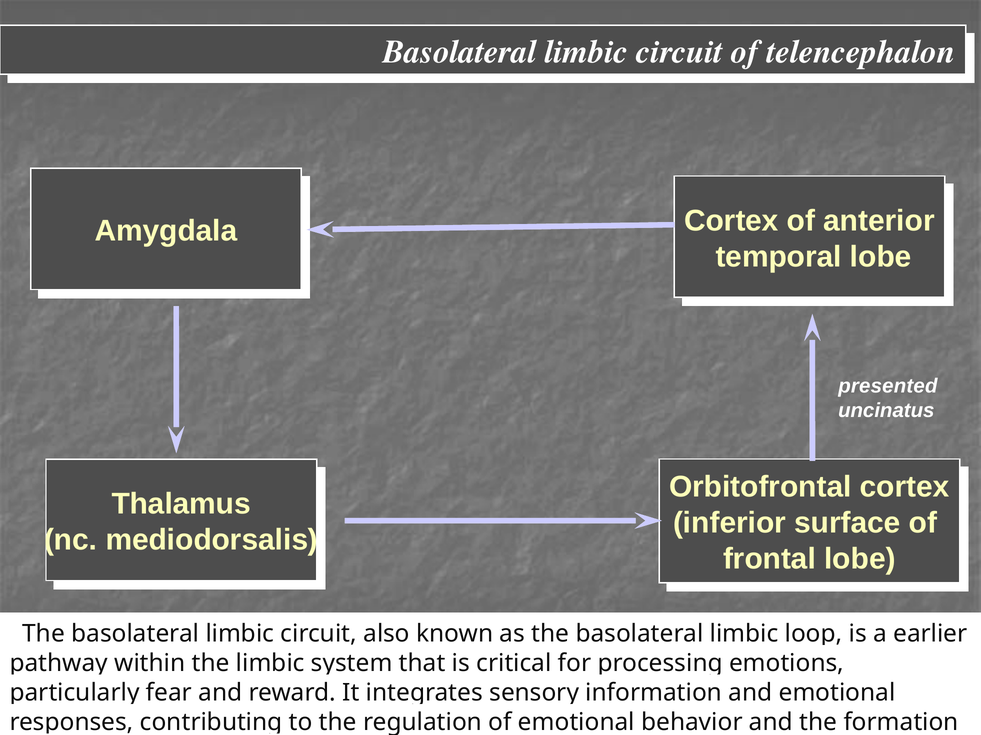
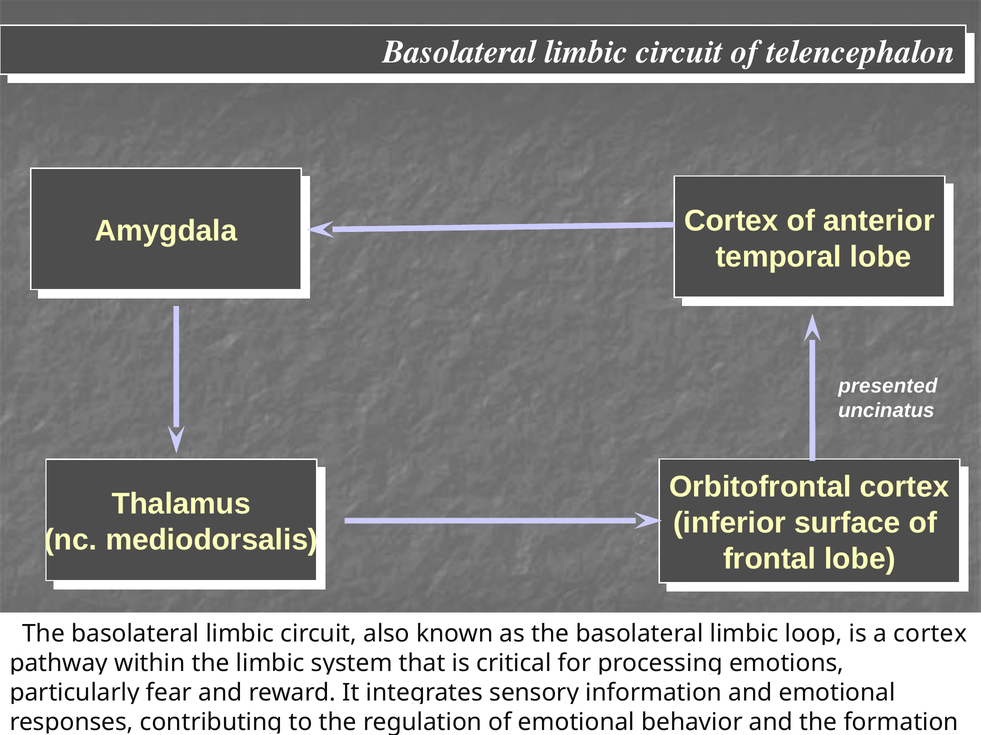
a earlier: earlier -> cortex (930, 634)
